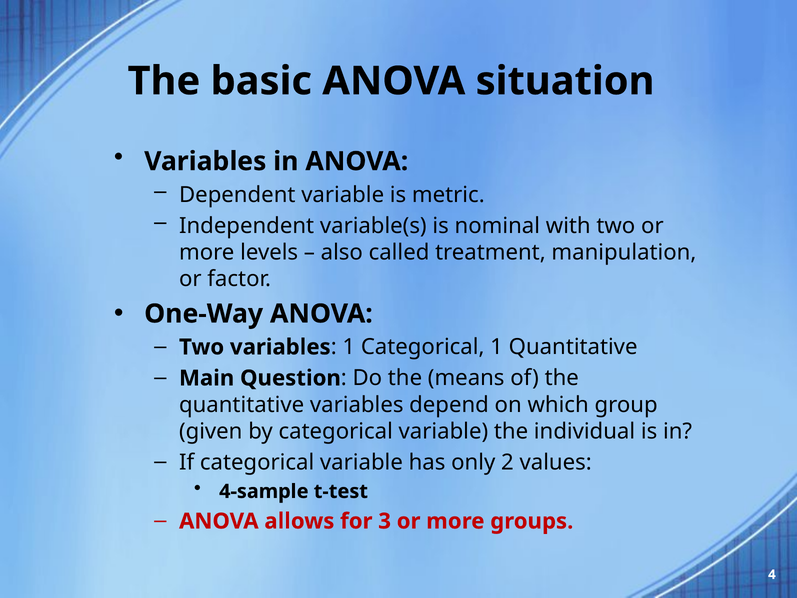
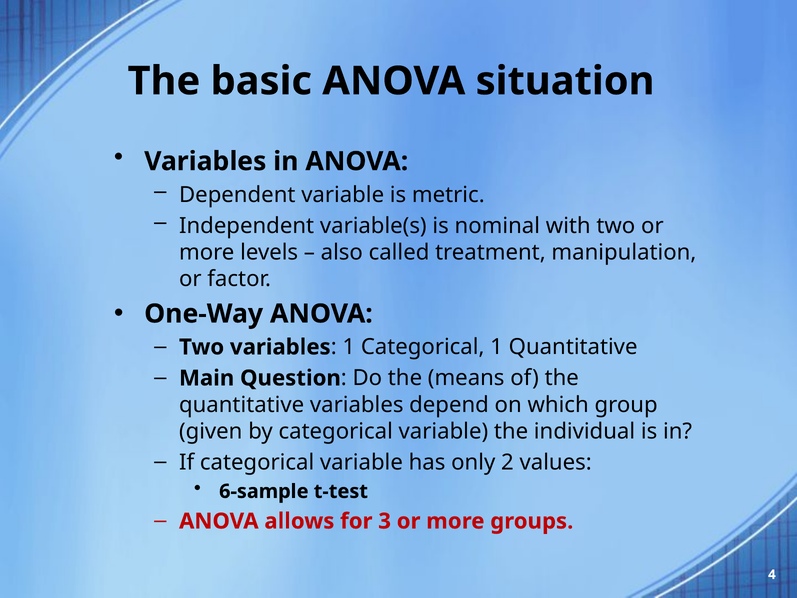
4-sample: 4-sample -> 6-sample (264, 491)
